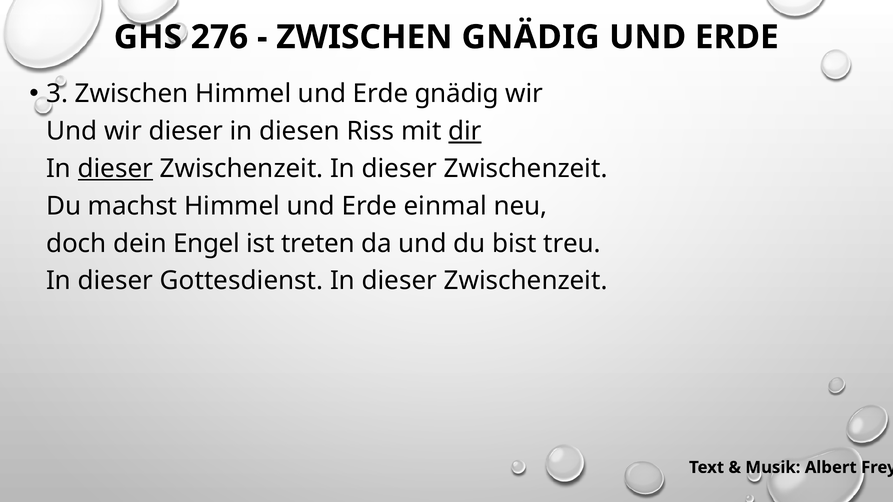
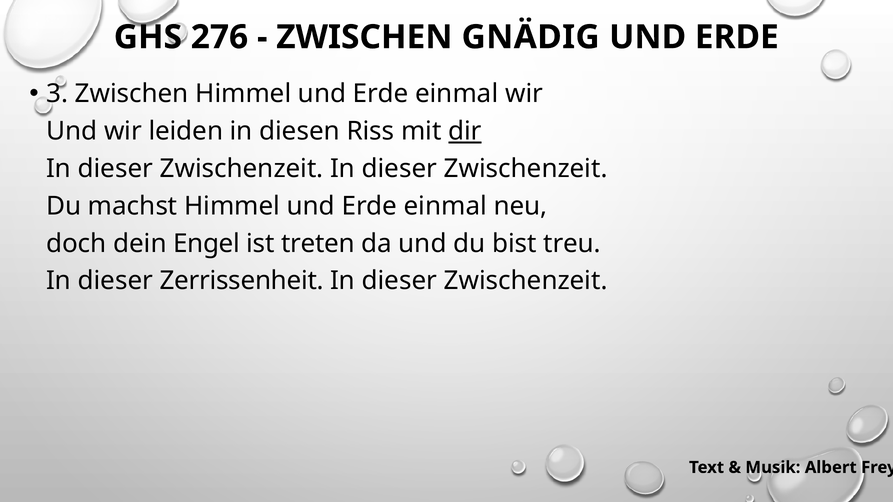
gnädig: gnädig -> einmal (457, 94)
wir dieser: dieser -> leiden (186, 131)
dieser underline: present -> none (115, 169)
Gottesdienst: Gottesdienst -> Zerrissenheit (242, 281)
